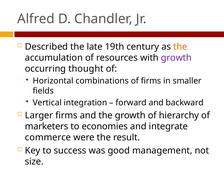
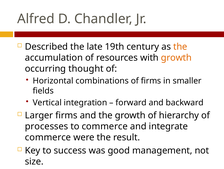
growth colour: purple -> orange (176, 57)
marketers: marketers -> processes (47, 126)
to economies: economies -> commerce (105, 126)
